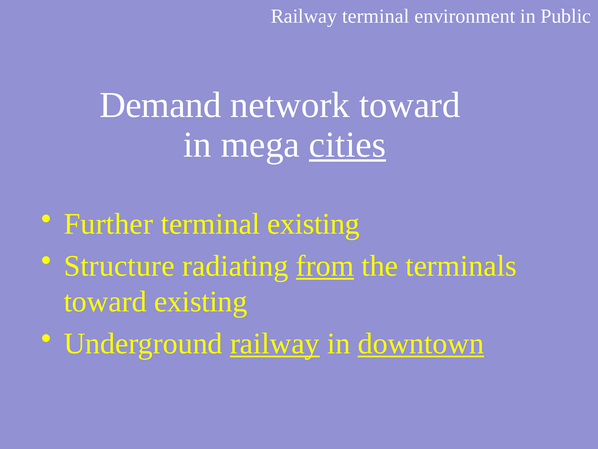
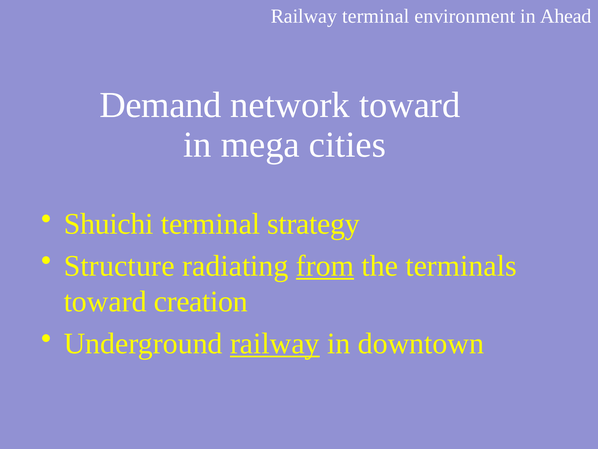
Public: Public -> Ahead (566, 16)
cities underline: present -> none (347, 145)
Further: Further -> Shuichi (109, 224)
terminal existing: existing -> strategy (314, 224)
toward existing: existing -> creation (201, 301)
downtown underline: present -> none (421, 343)
